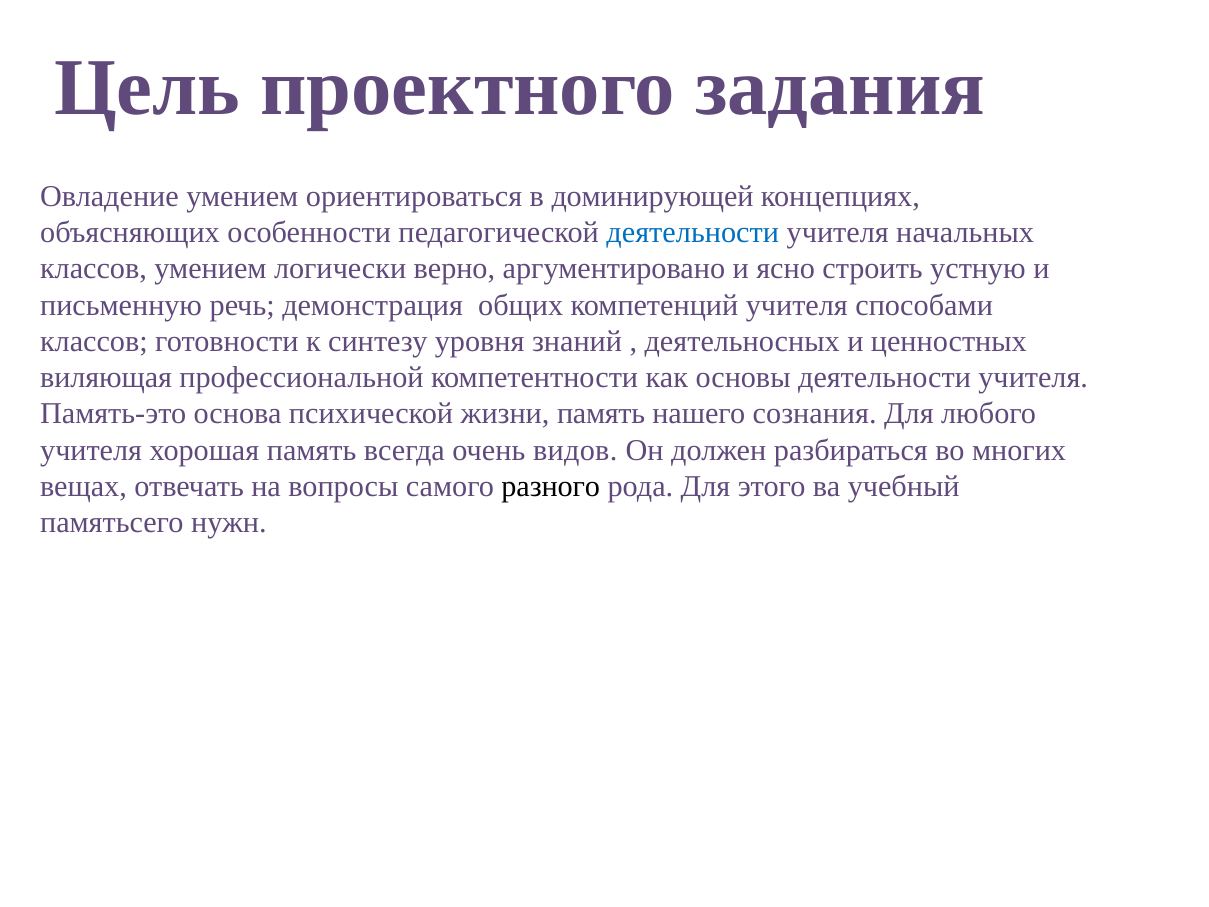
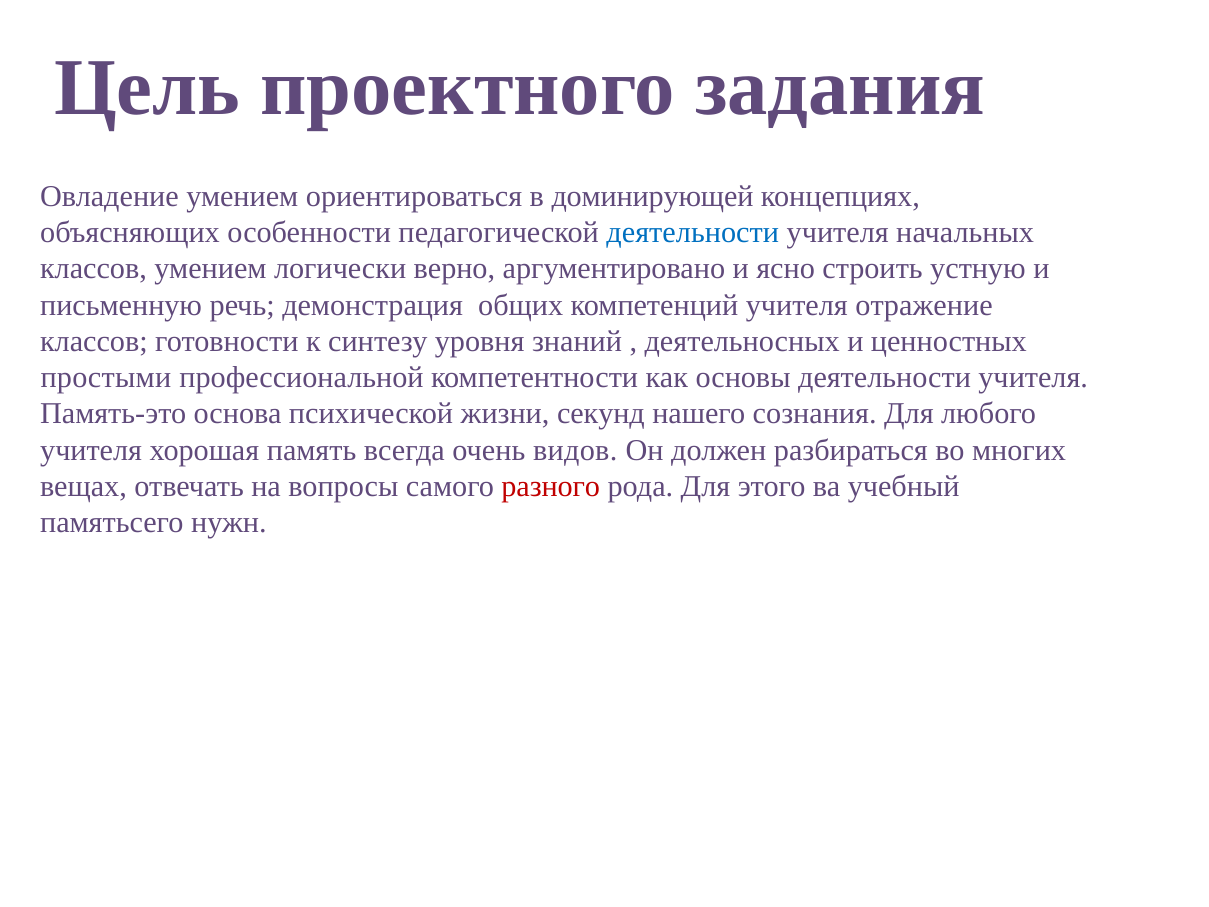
способами: способами -> отражение (924, 305)
виляющая: виляющая -> простыми (106, 378)
жизни память: память -> секунд (601, 414)
разного colour: black -> red (551, 486)
